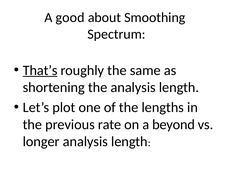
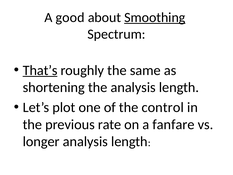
Smoothing underline: none -> present (155, 17)
lengths: lengths -> control (163, 107)
beyond: beyond -> fanfare (173, 124)
